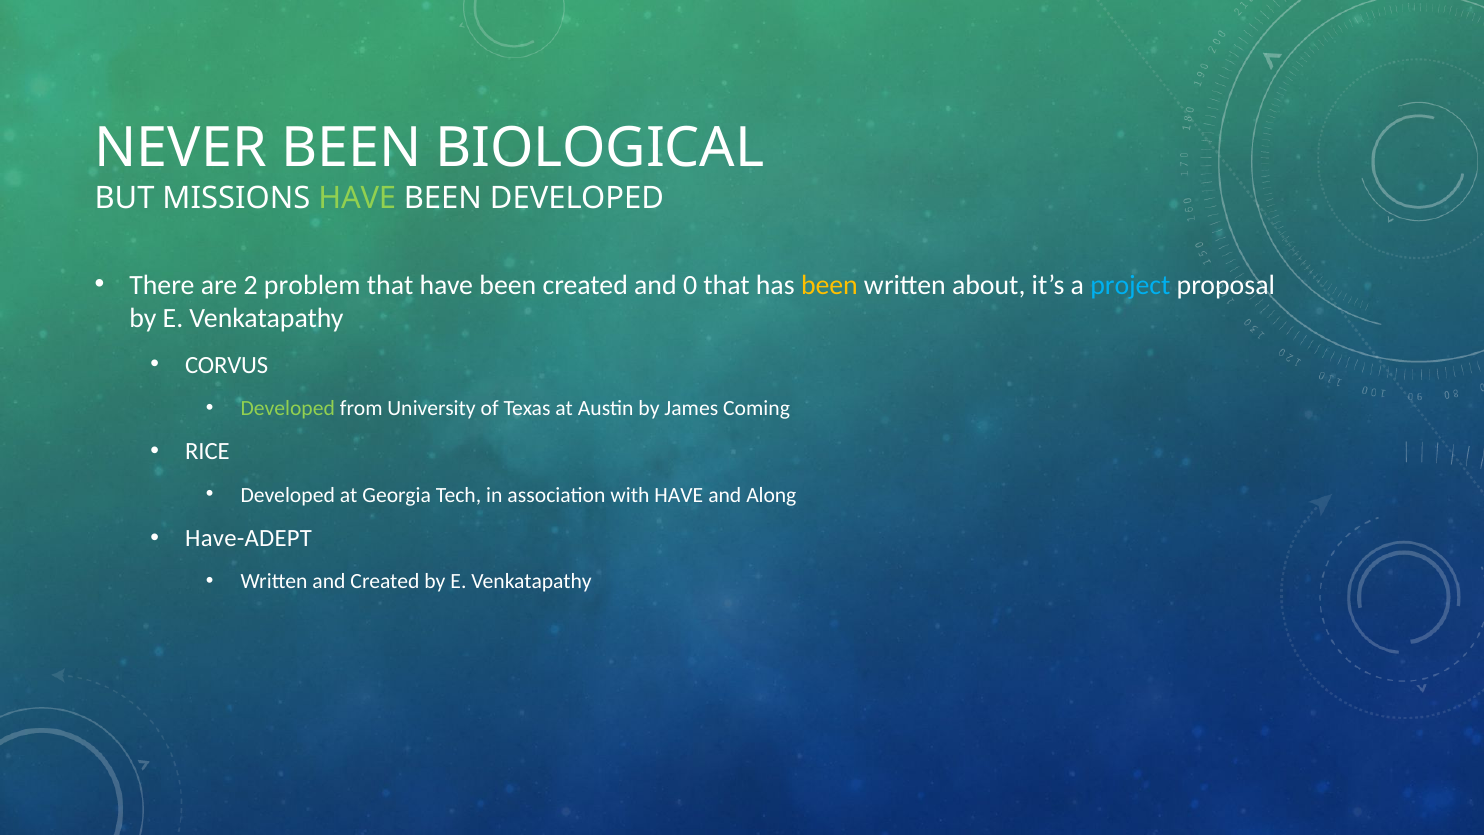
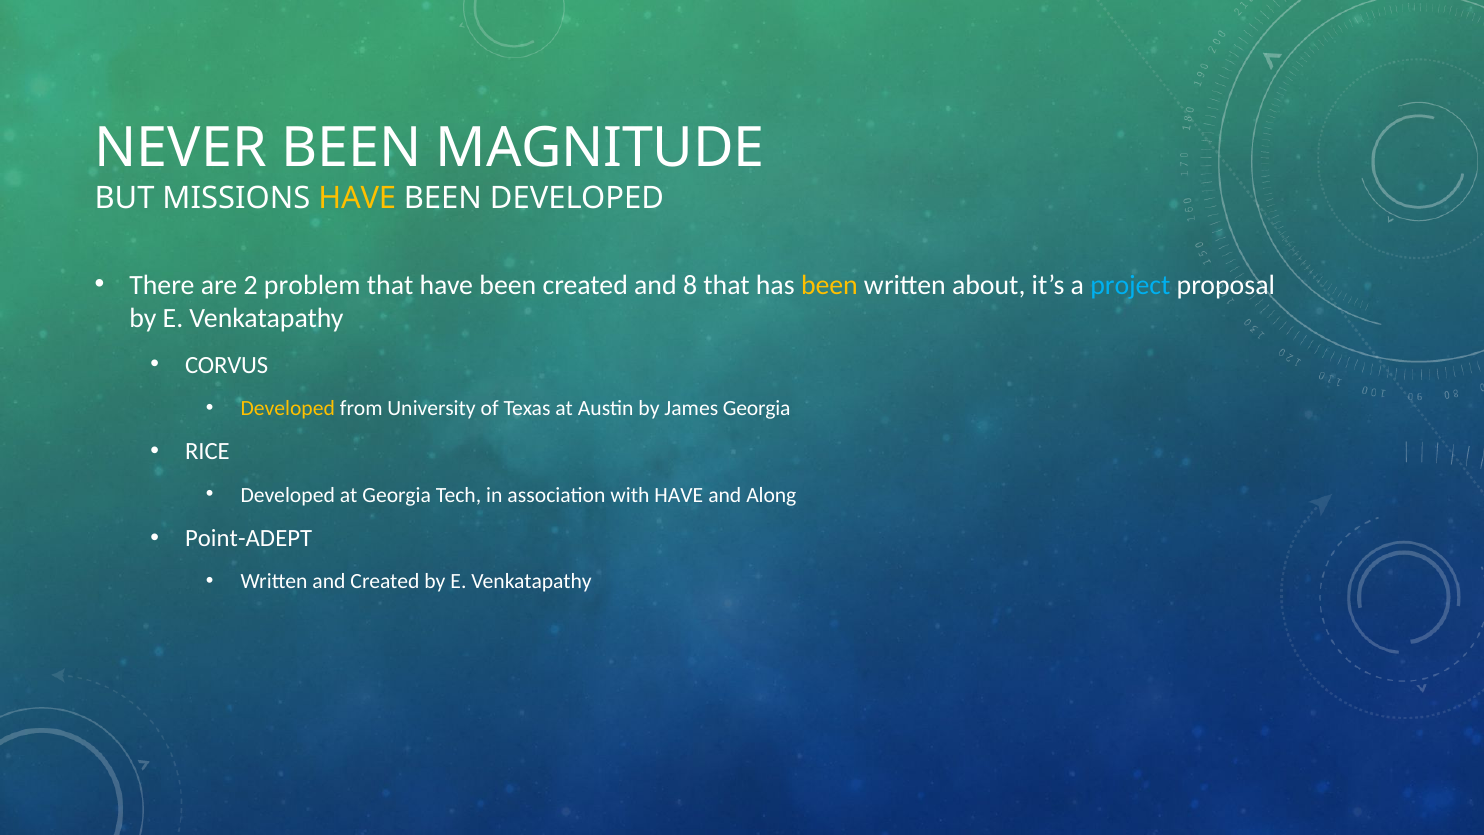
BIOLOGICAL: BIOLOGICAL -> MAGNITUDE (600, 148)
HAVE colour: light green -> yellow (357, 198)
0: 0 -> 8 (690, 285)
Developed colour: light green -> yellow (288, 408)
James Coming: Coming -> Georgia (757, 408)
Have-ADEPT: Have-ADEPT -> Point-ADEPT (249, 538)
